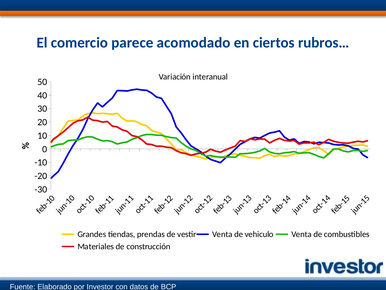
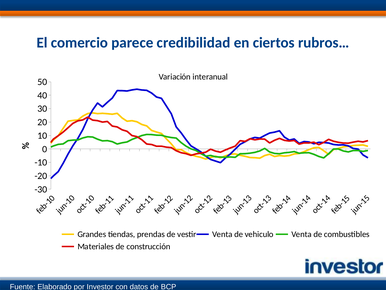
acomodado: acomodado -> credibilidad (194, 43)
